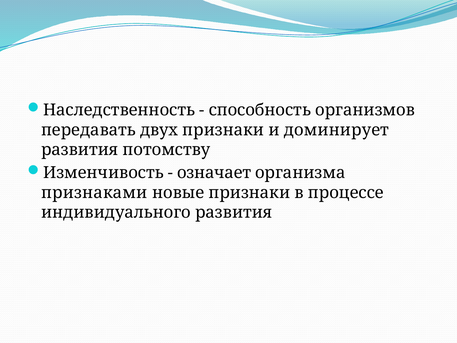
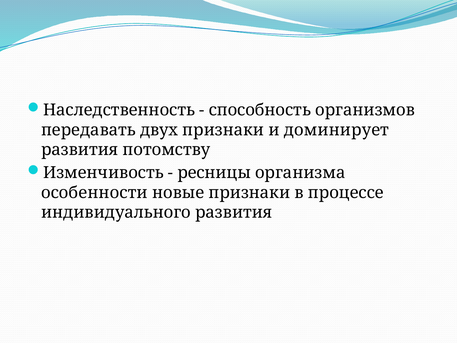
означает: означает -> ресницы (214, 173)
признаками: признаками -> особенности (94, 192)
